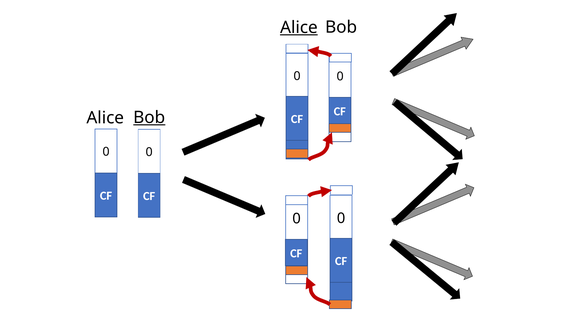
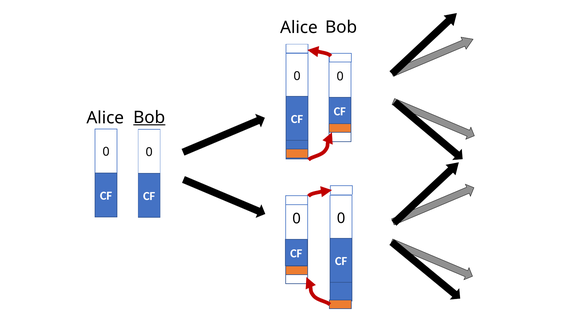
Alice underline: present -> none (299, 28)
